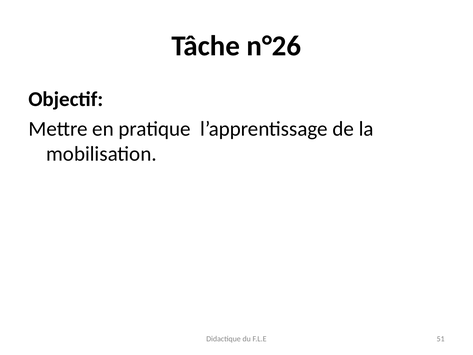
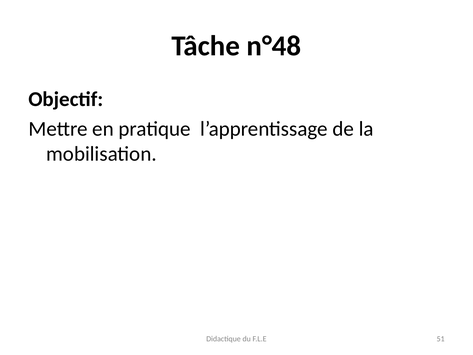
n°26: n°26 -> n°48 (274, 46)
